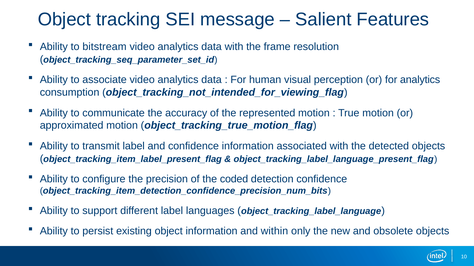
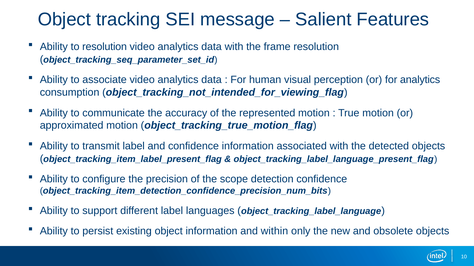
to bitstream: bitstream -> resolution (105, 47)
coded: coded -> scope (234, 180)
